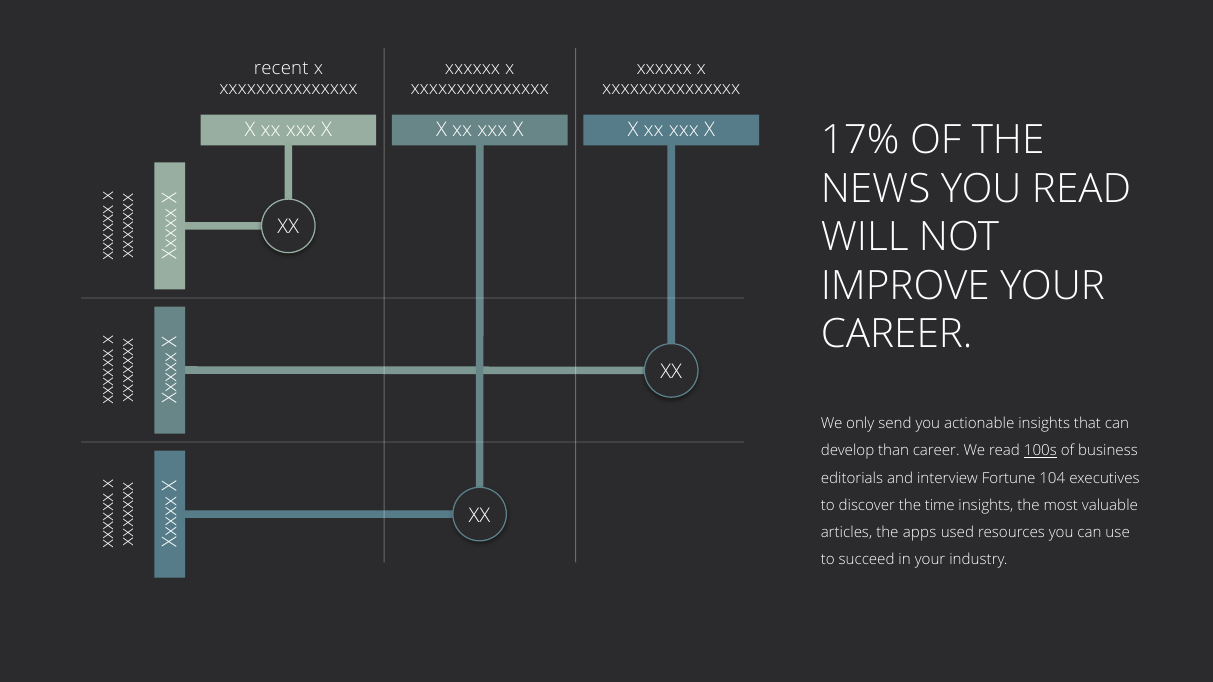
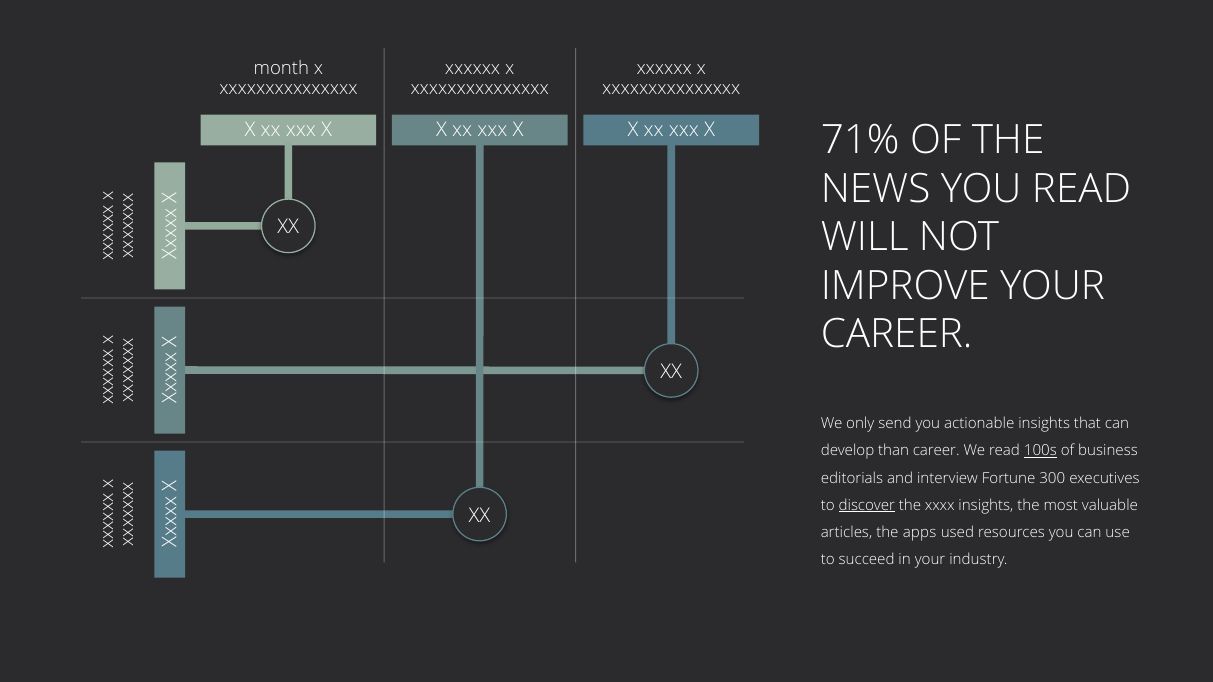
recent: recent -> month (281, 68)
17%: 17% -> 71% (860, 140)
104: 104 -> 300 (1052, 478)
discover underline: none -> present (867, 506)
time: time -> xxxx (940, 506)
